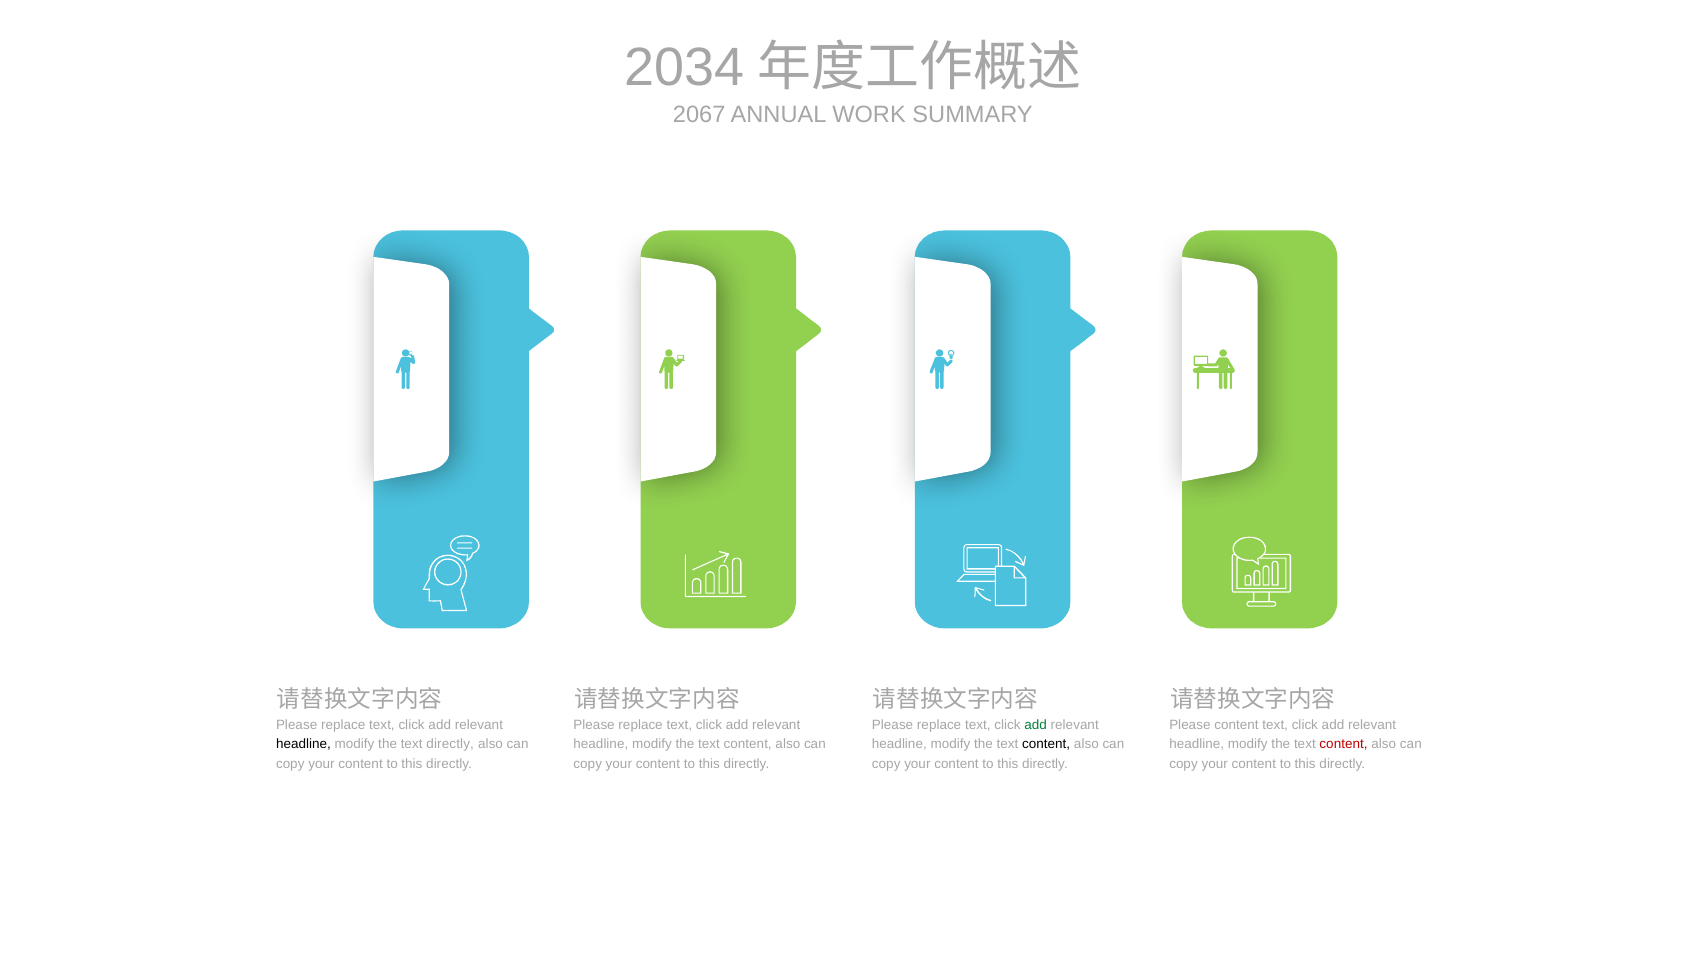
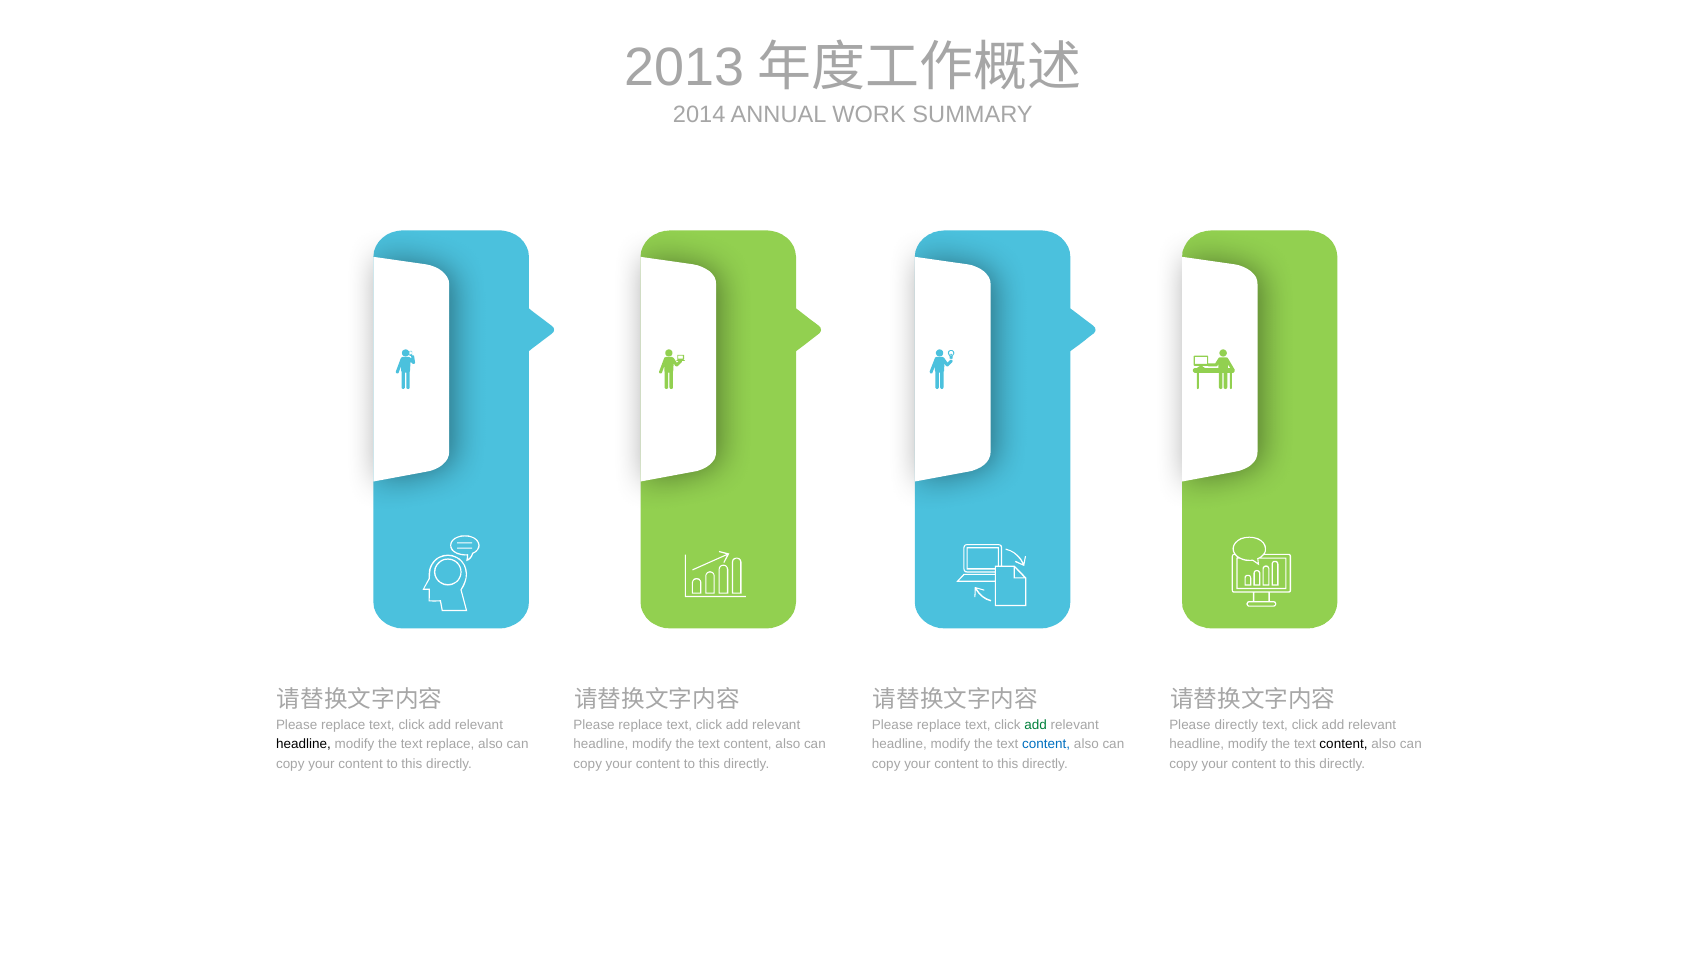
2034: 2034 -> 2013 (685, 67)
2067: 2067 -> 2014 (699, 114)
Please content: content -> directly (1236, 725)
text directly: directly -> replace (450, 744)
content colour: black -> blue (1046, 744)
content colour: red -> black (1344, 744)
